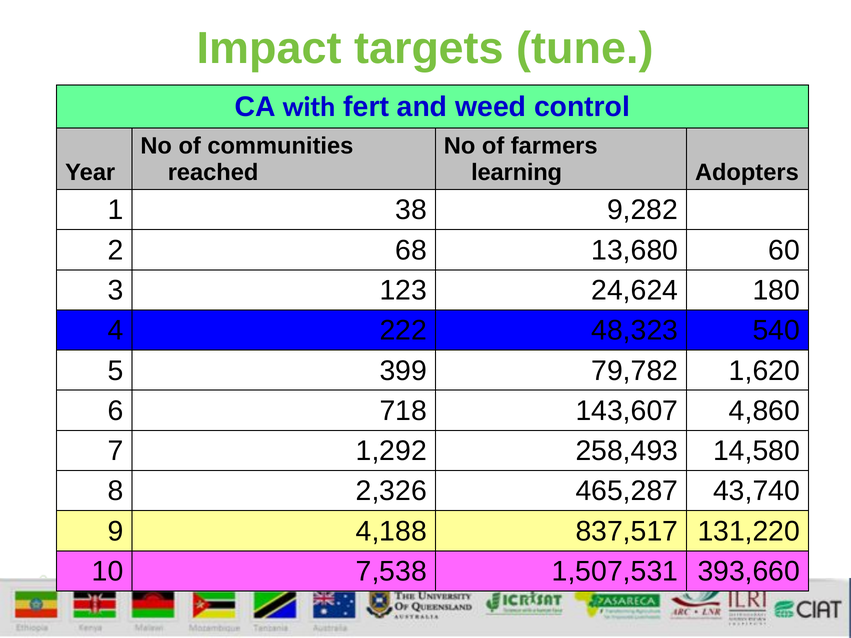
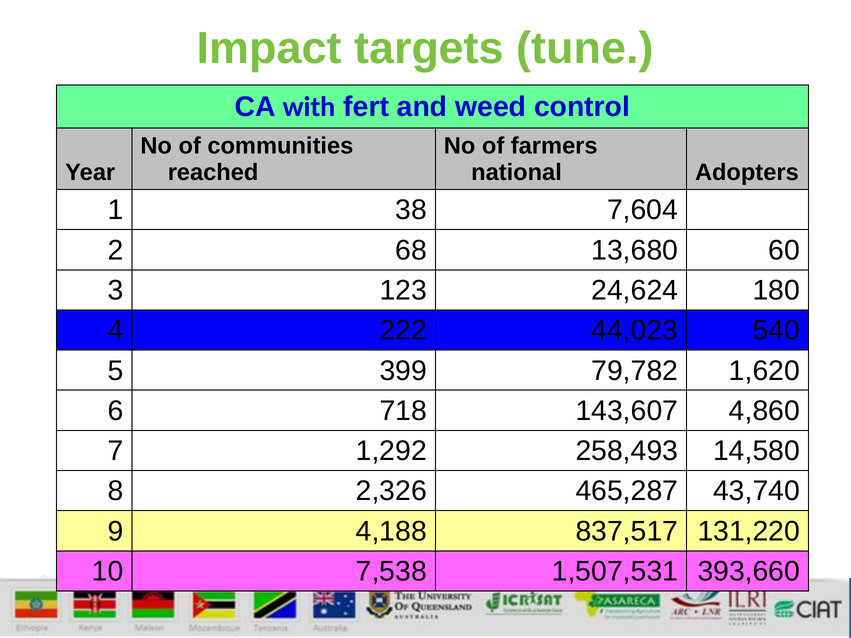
learning: learning -> national (517, 173)
9,282: 9,282 -> 7,604 (643, 210)
48,323: 48,323 -> 44,023 (635, 331)
